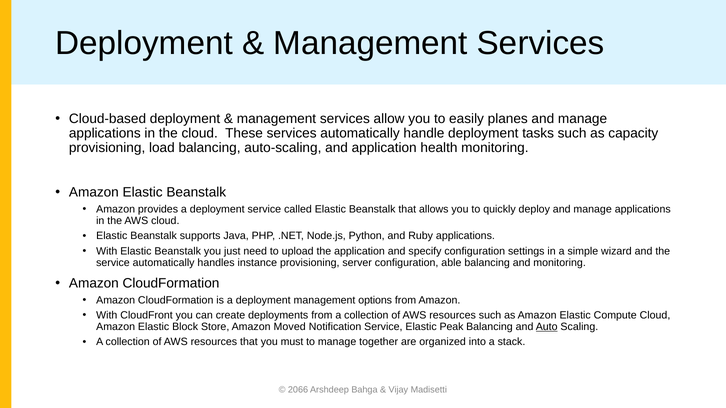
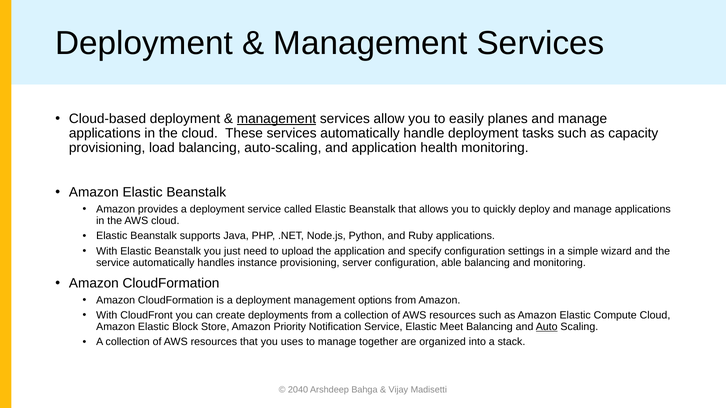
management underline: none -> present (276, 119)
Moved: Moved -> Priority (290, 327)
Peak: Peak -> Meet (451, 327)
must: must -> uses (292, 342)
2066: 2066 -> 2040 (298, 390)
